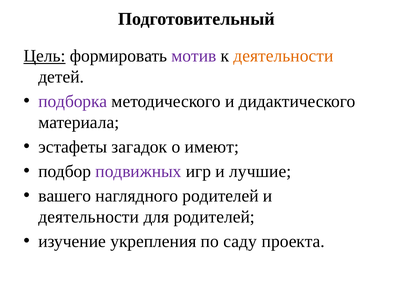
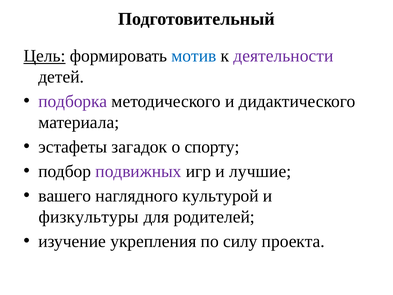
мотив colour: purple -> blue (194, 56)
деятельности colour: orange -> purple (283, 56)
имеют: имеют -> спорту (212, 147)
наглядного родителей: родителей -> культурой (221, 196)
деятельности: деятельности -> физкультуры (89, 217)
саду: саду -> силу (240, 241)
